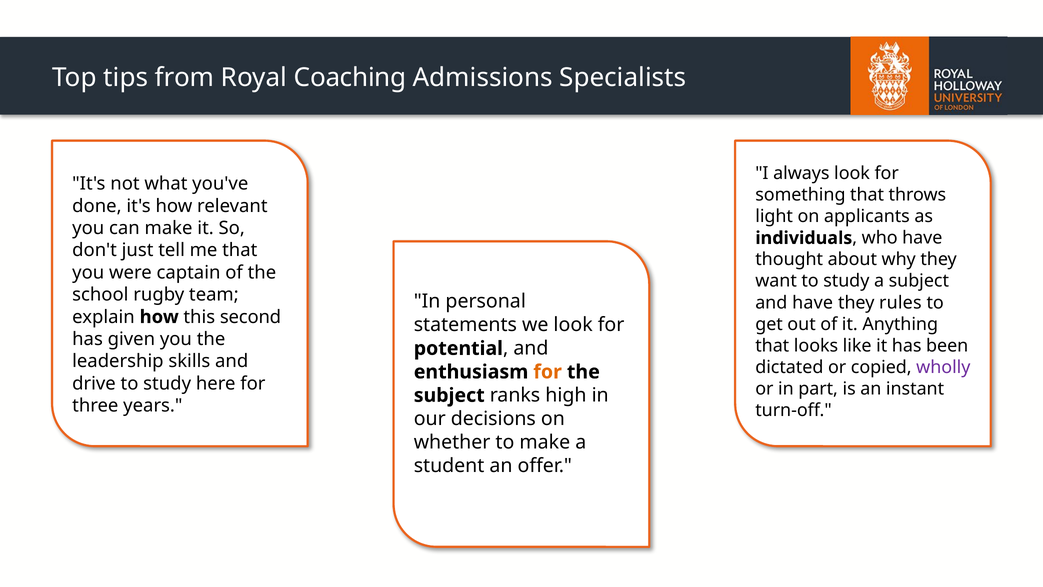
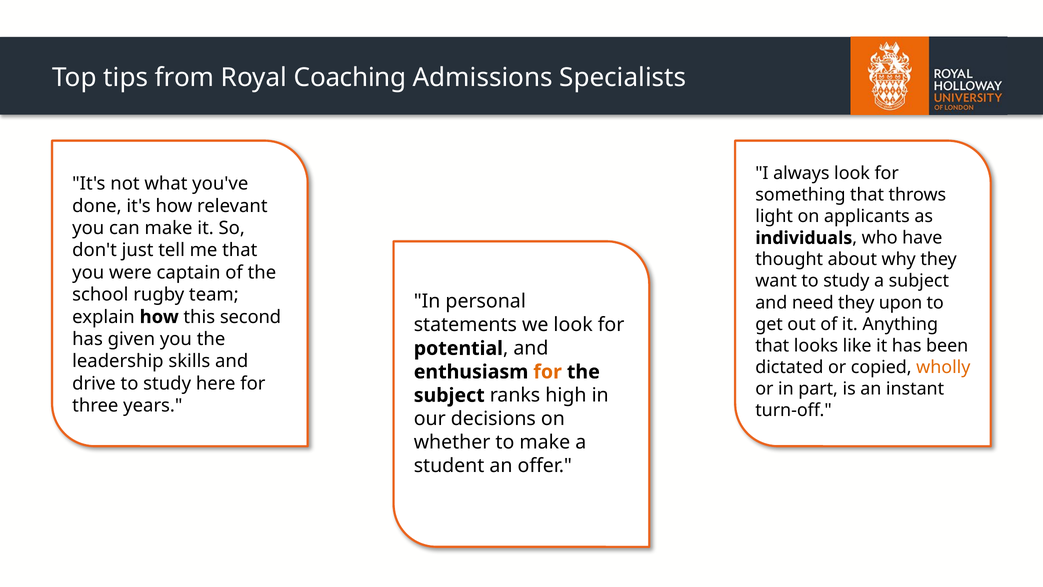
and have: have -> need (813, 302)
rules: rules -> upon (901, 302)
wholly colour: purple -> orange (943, 367)
